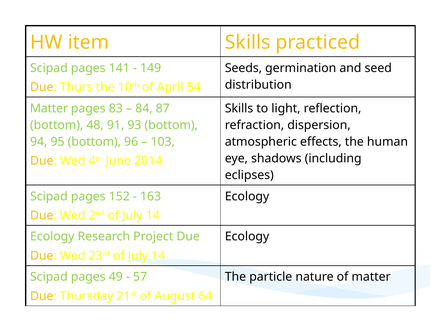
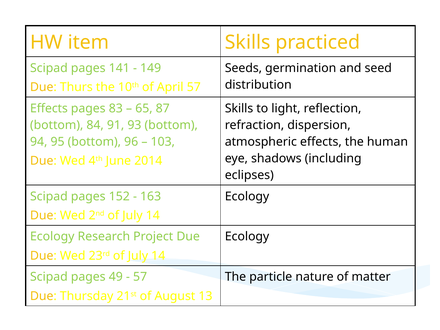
April 54: 54 -> 57 (194, 87)
Matter: Matter -> Effects (49, 108)
84: 84 -> 65 (144, 108)
48: 48 -> 84 (95, 125)
64: 64 -> 13 (205, 296)
